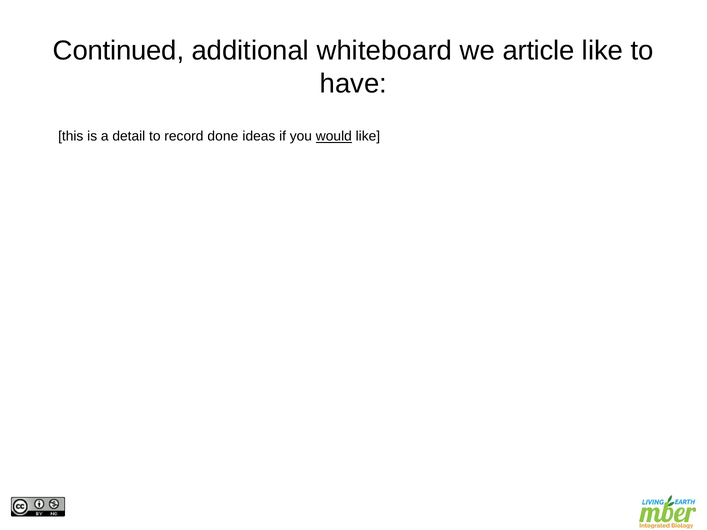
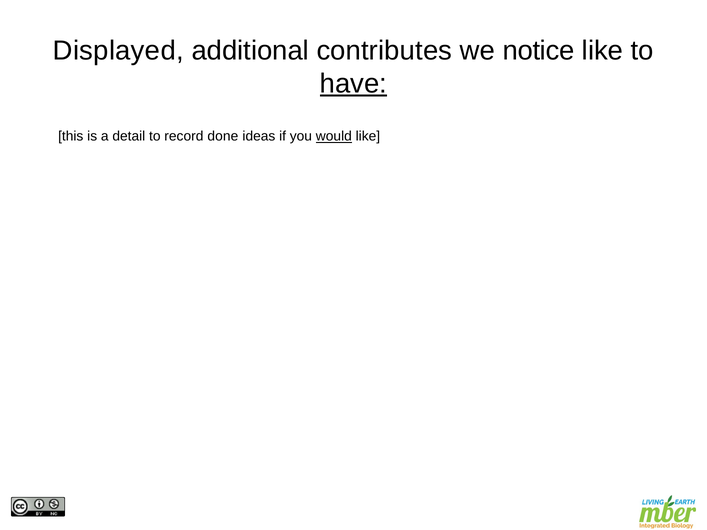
Continued: Continued -> Displayed (118, 51)
whiteboard: whiteboard -> contributes (384, 51)
article: article -> notice (539, 51)
have underline: none -> present (354, 84)
